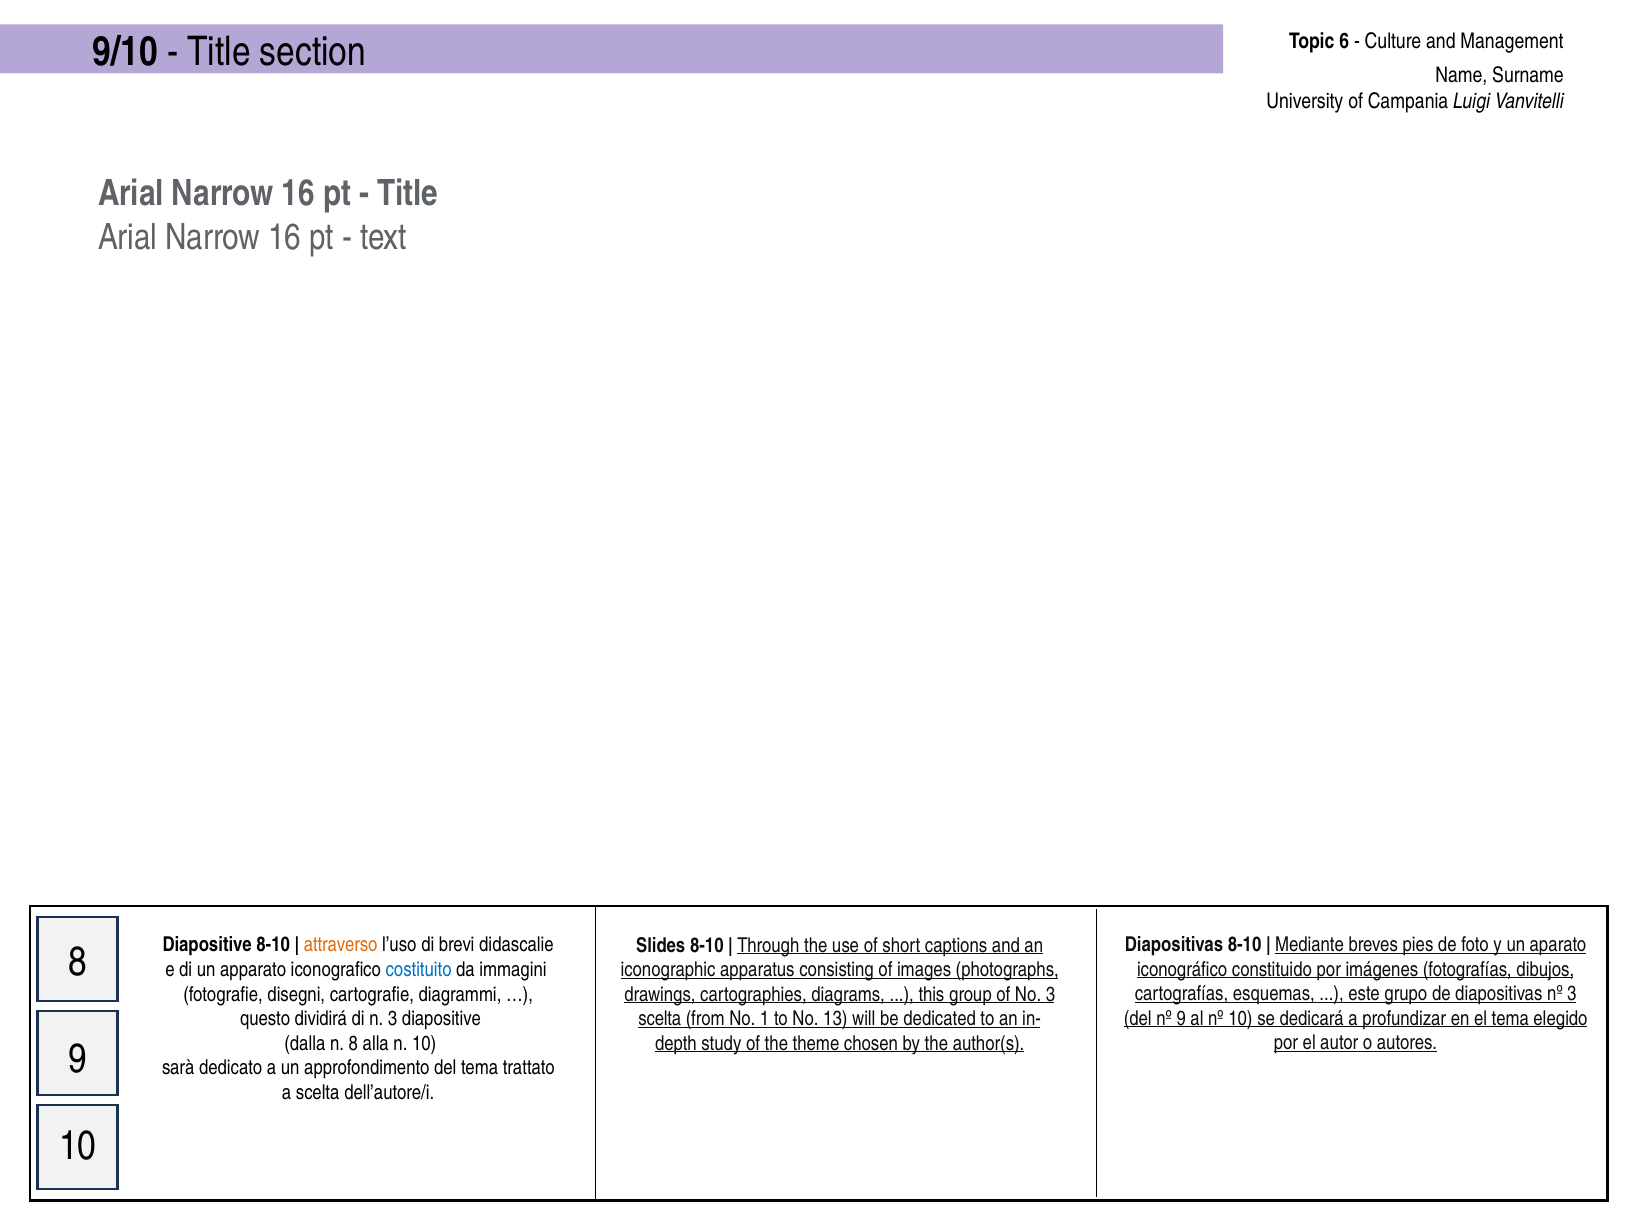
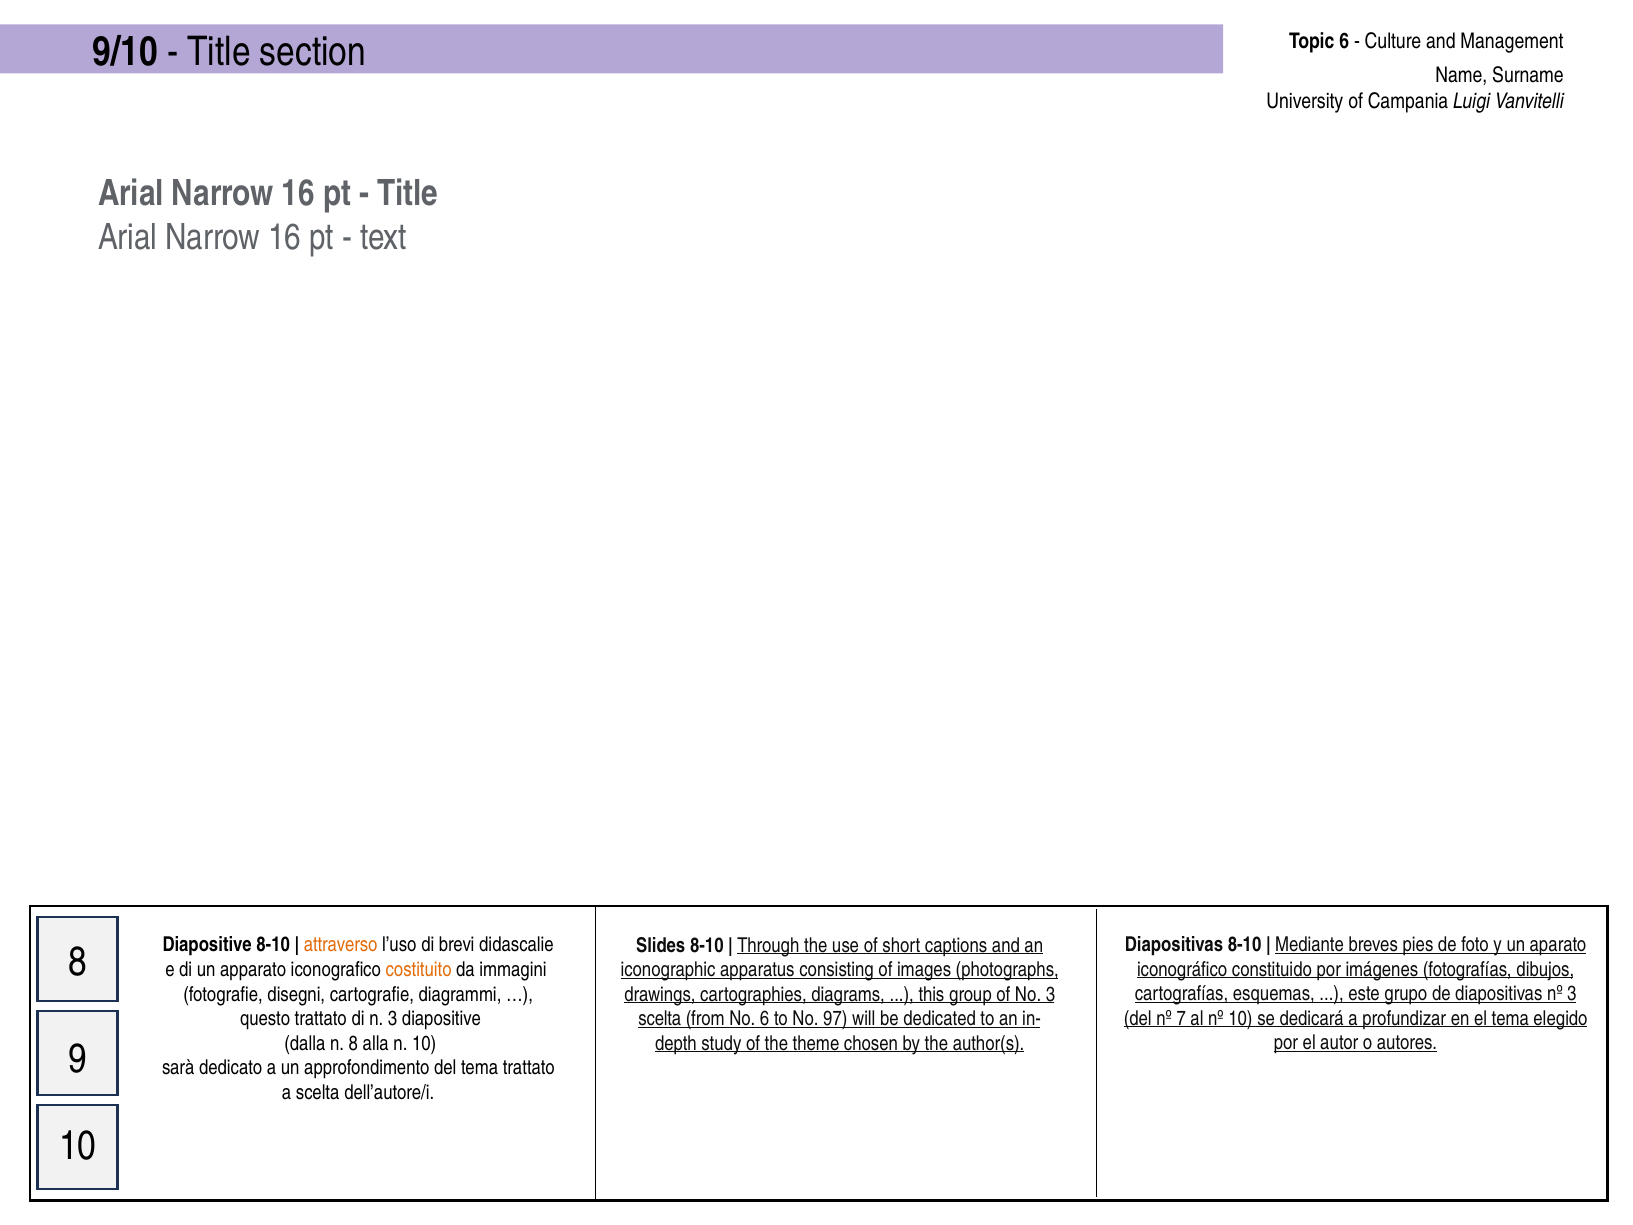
costituito colour: blue -> orange (419, 970)
nº 9: 9 -> 7 (1181, 1018)
questo dividirá: dividirá -> trattato (321, 1019)
No 1: 1 -> 6 (765, 1019)
13: 13 -> 97 (835, 1019)
